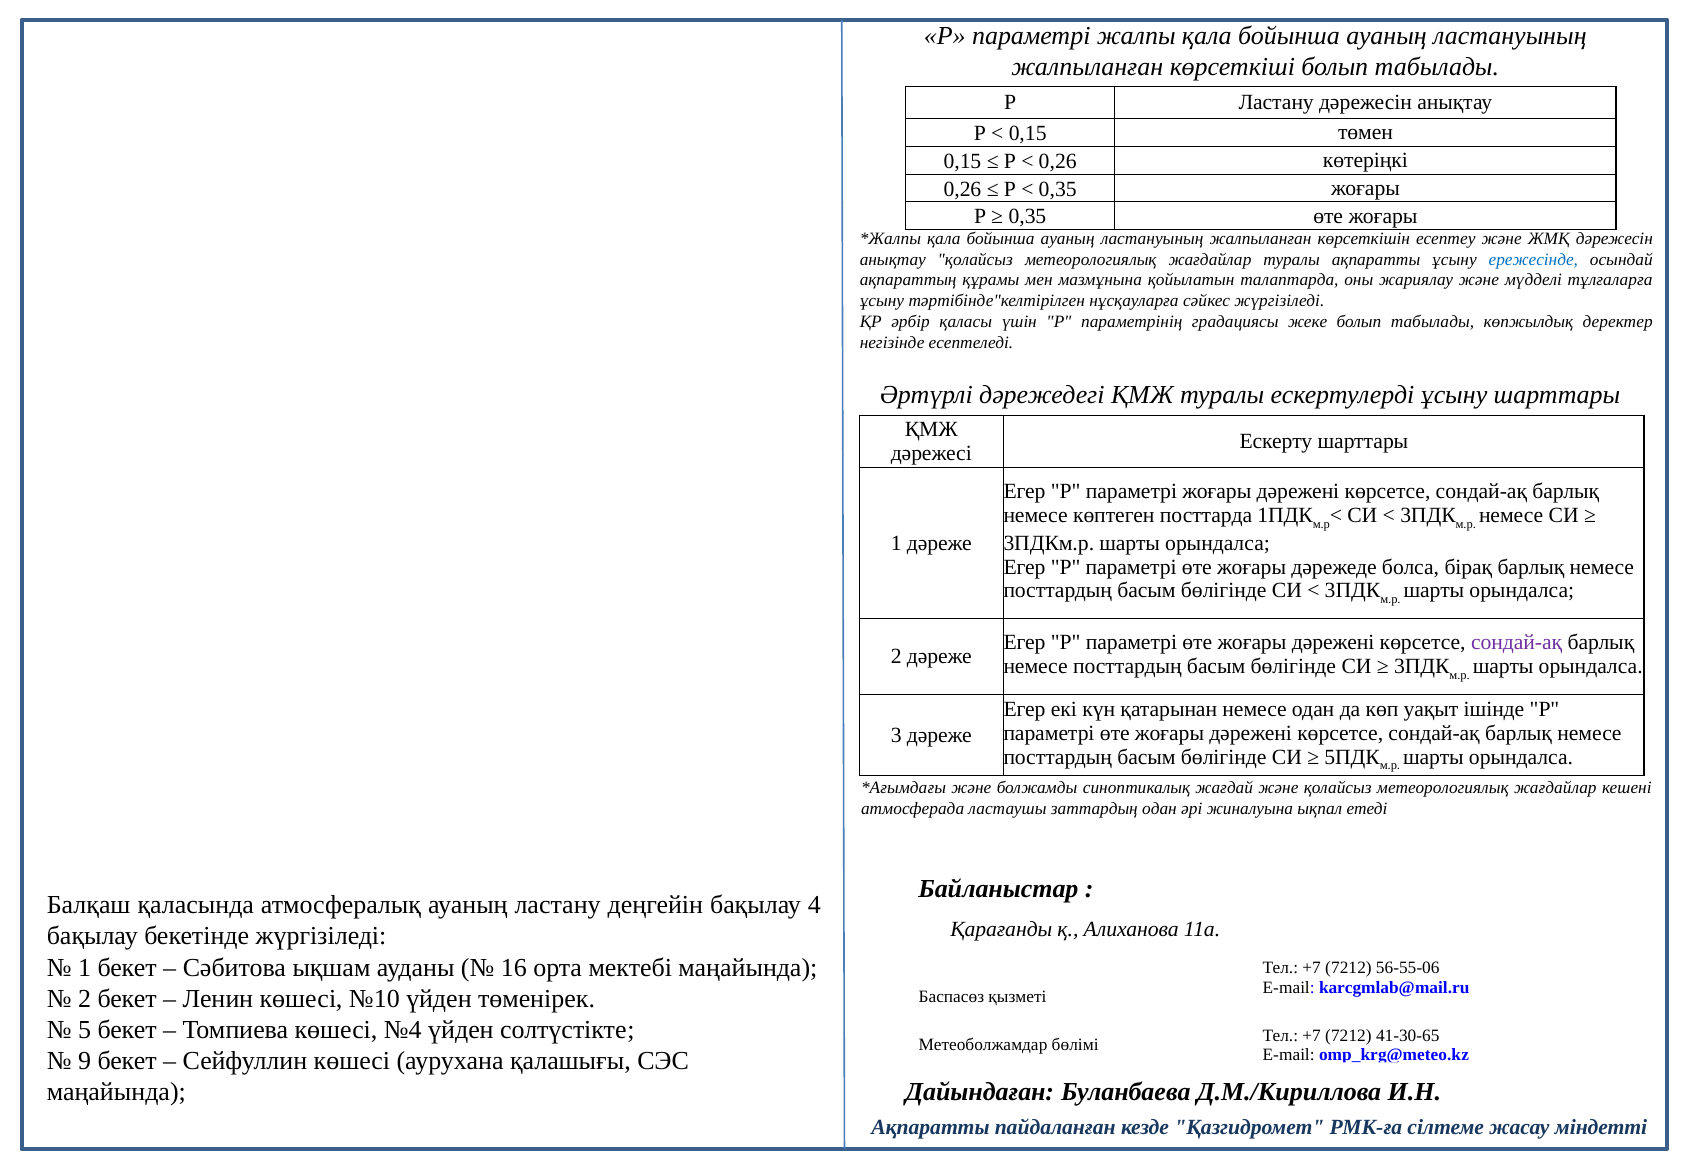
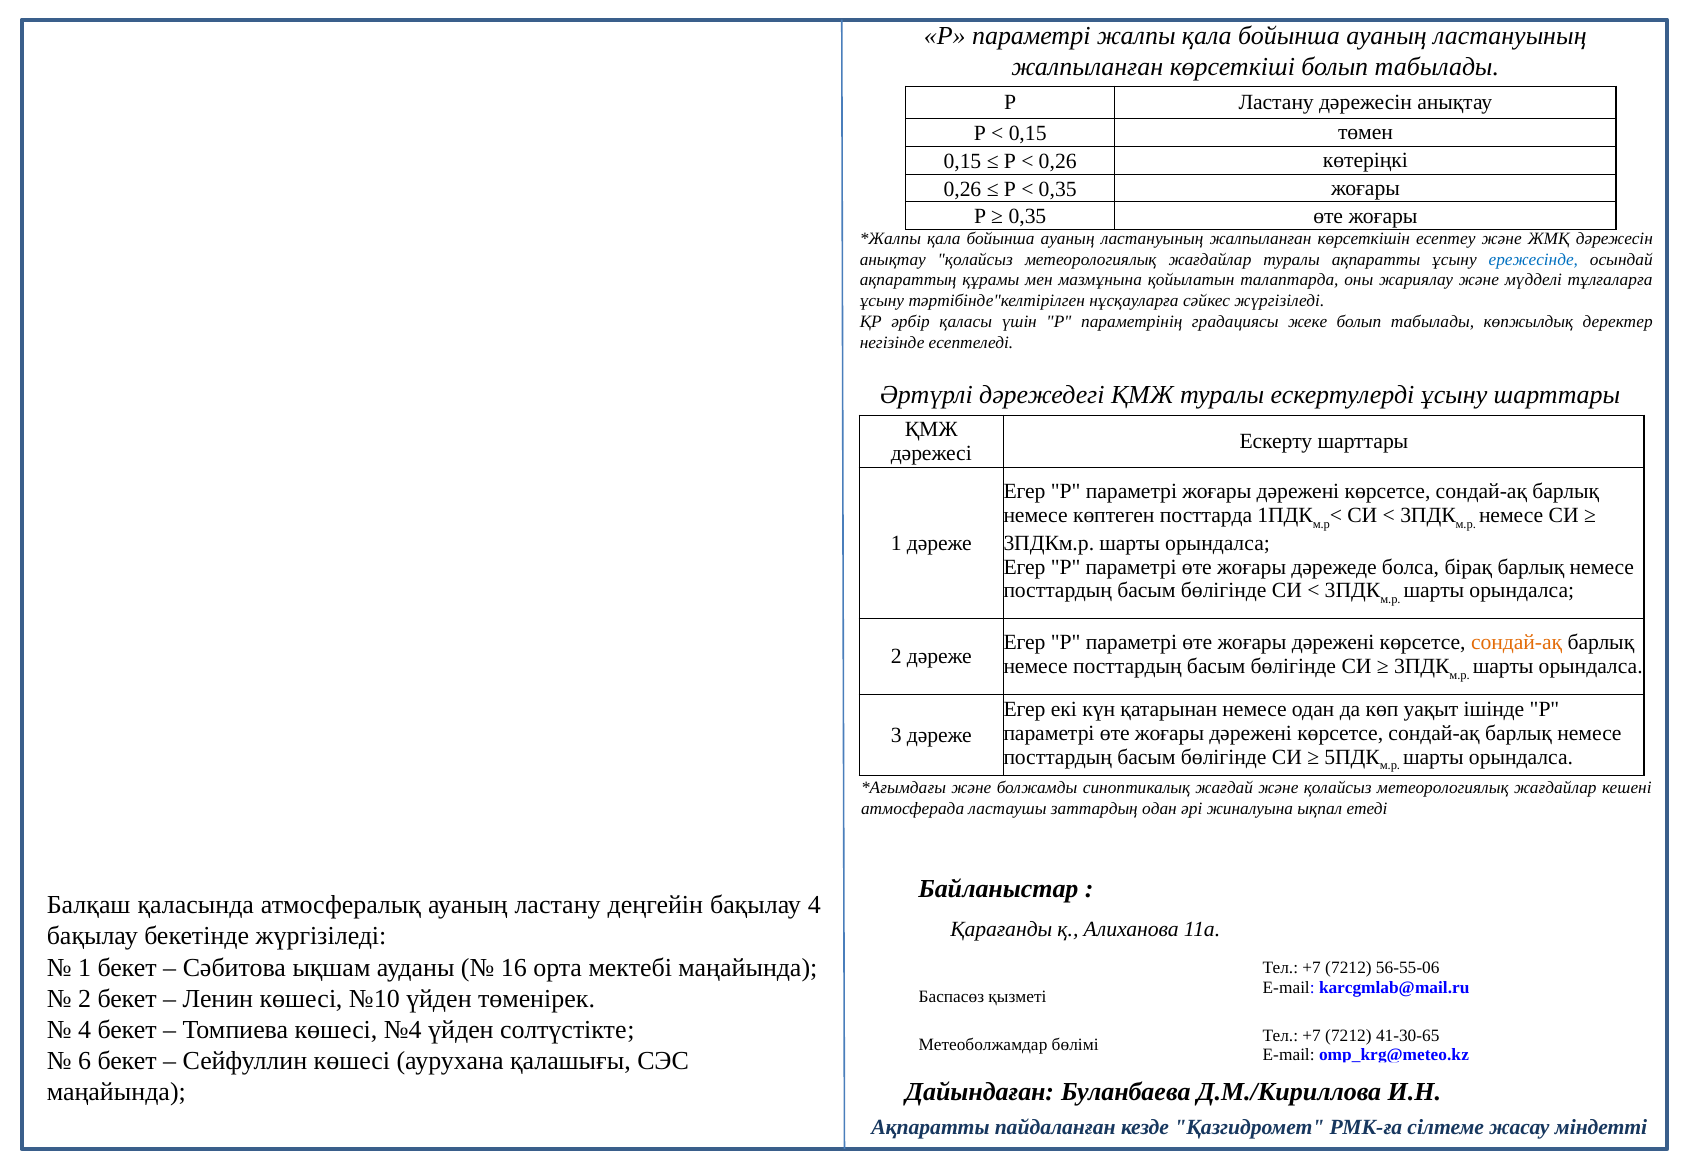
сондай-ақ colour: purple -> orange (1517, 643)
5: 5 -> 4 (85, 1030)
9: 9 -> 6 (85, 1061)
